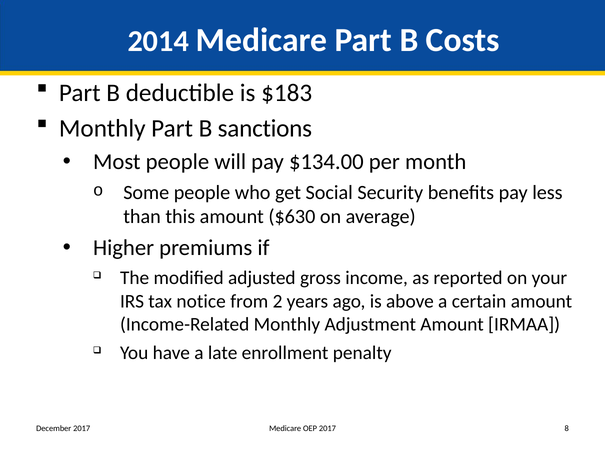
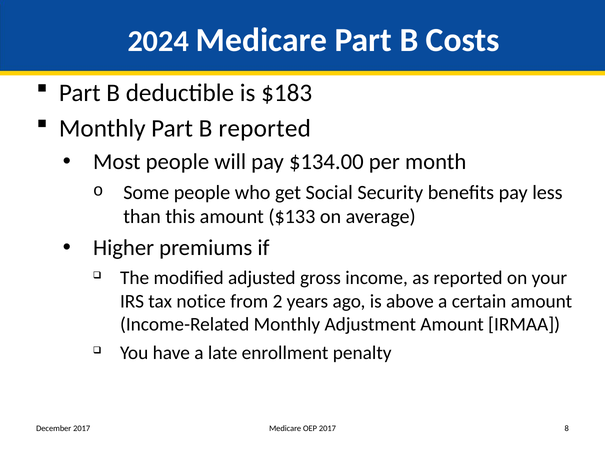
2014: 2014 -> 2024 (158, 41)
B sanctions: sanctions -> reported (265, 128)
$630: $630 -> $133 (292, 217)
